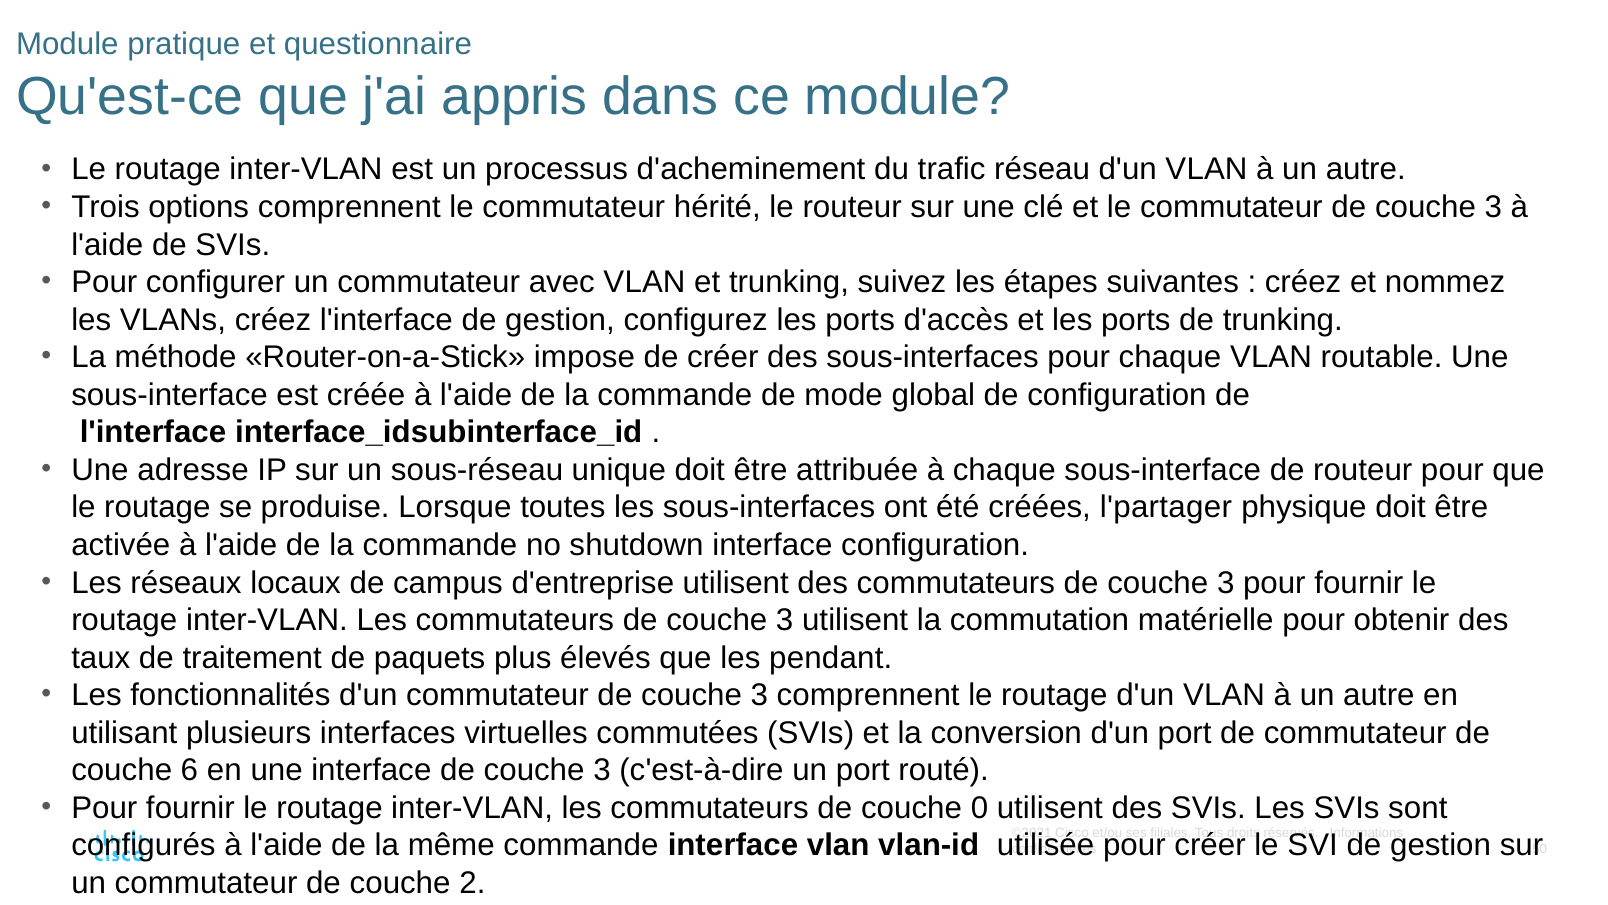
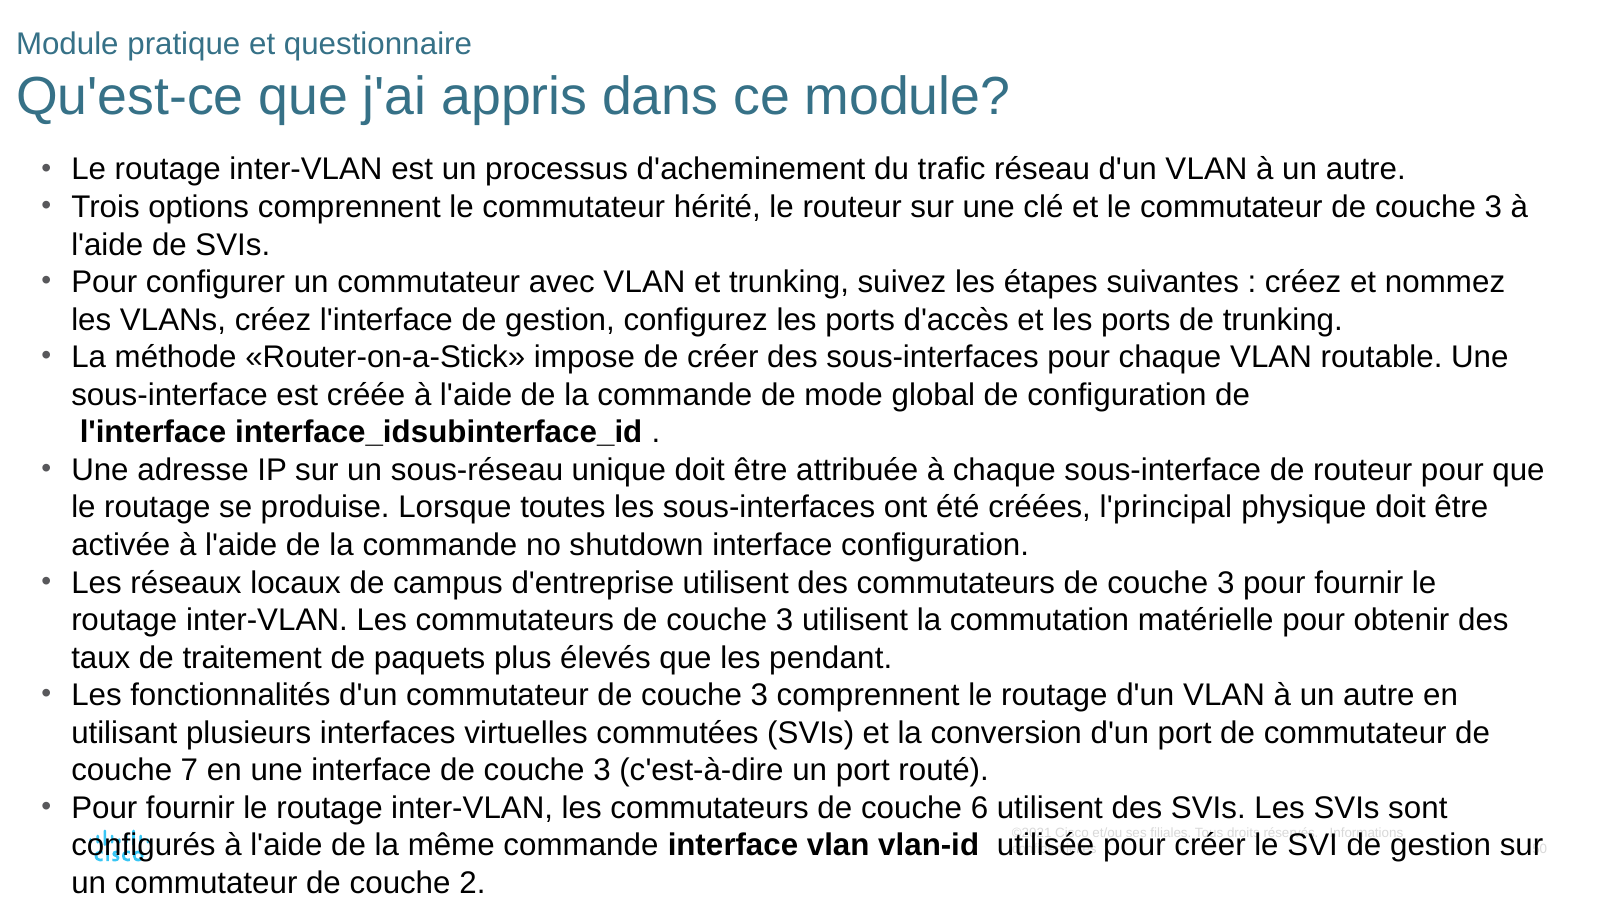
l'partager: l'partager -> l'principal (1166, 507)
6: 6 -> 7 (189, 770)
0: 0 -> 6 (979, 808)
